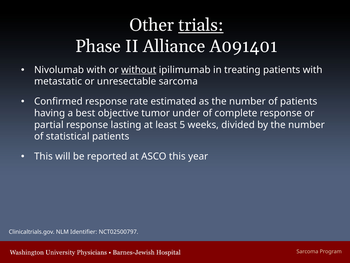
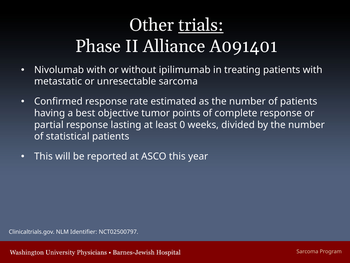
without underline: present -> none (139, 70)
under: under -> points (186, 113)
5: 5 -> 0 (182, 125)
